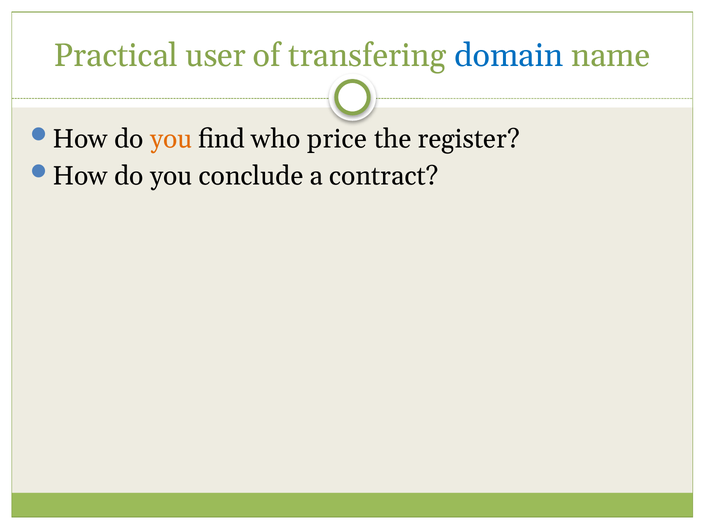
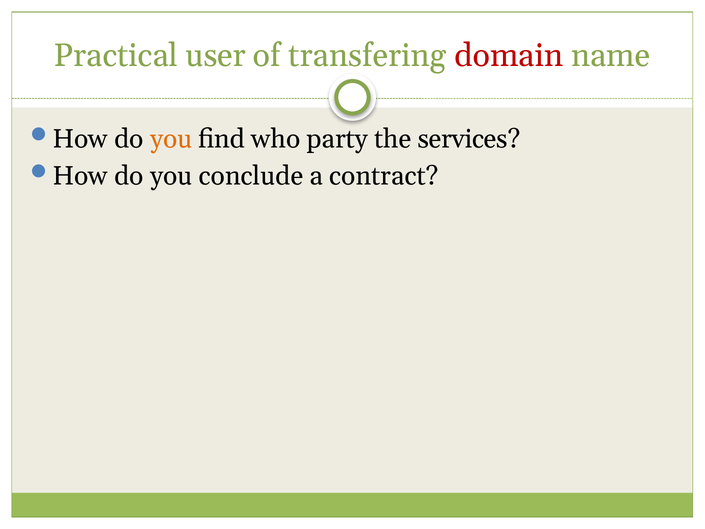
domain colour: blue -> red (509, 56)
price: price -> party (337, 139)
register: register -> services (469, 139)
